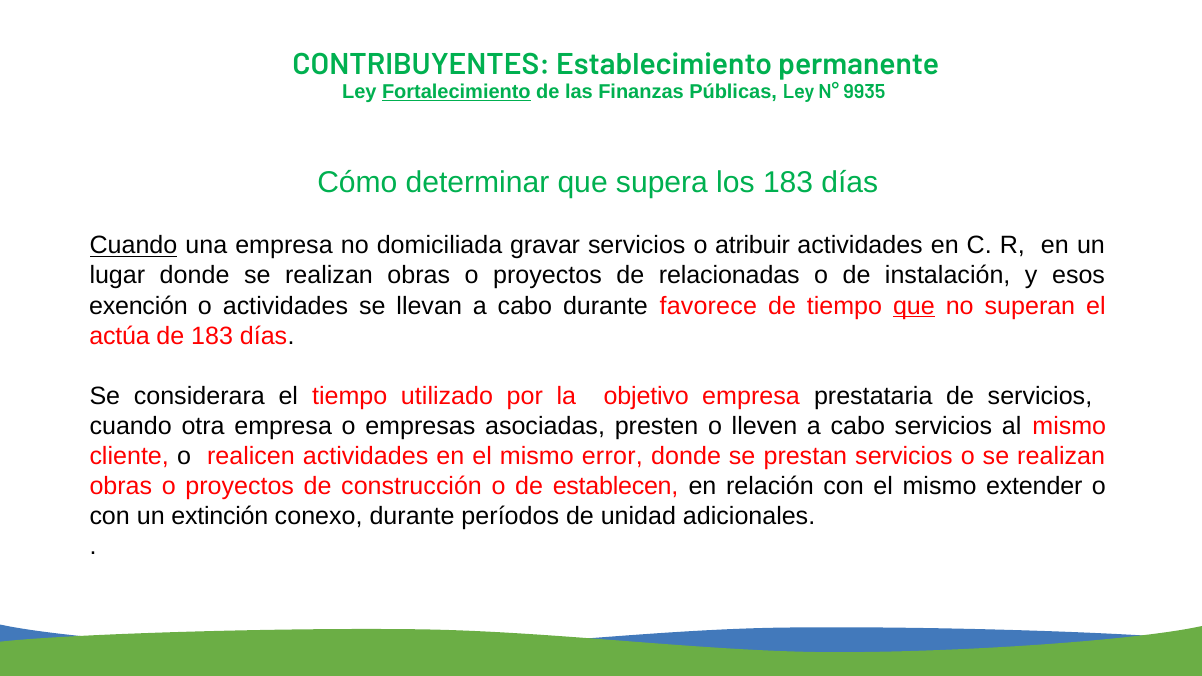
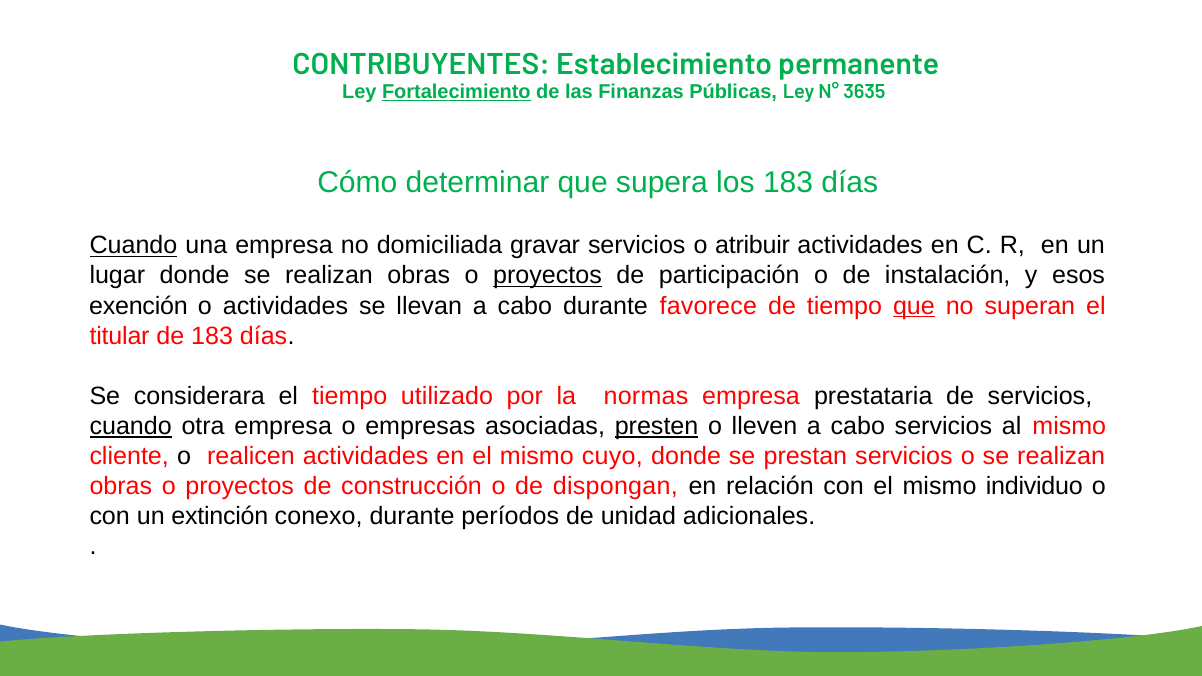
9935: 9935 -> 3635 (864, 92)
proyectos underline: none -> present (547, 276)
relacionadas: relacionadas -> participación (729, 276)
actúa: actúa -> titular (120, 336)
objetivo: objetivo -> normas (646, 396)
cuando underline: none -> present (131, 426)
presten underline: none -> present (657, 426)
error: error -> cuyo (612, 456)
establecen: establecen -> dispongan (615, 486)
extender: extender -> individuo (1034, 486)
